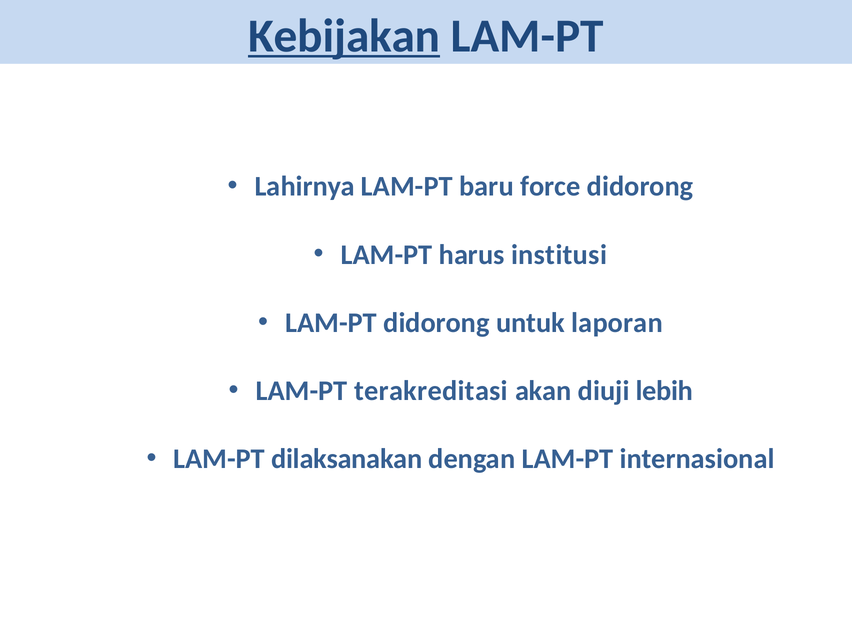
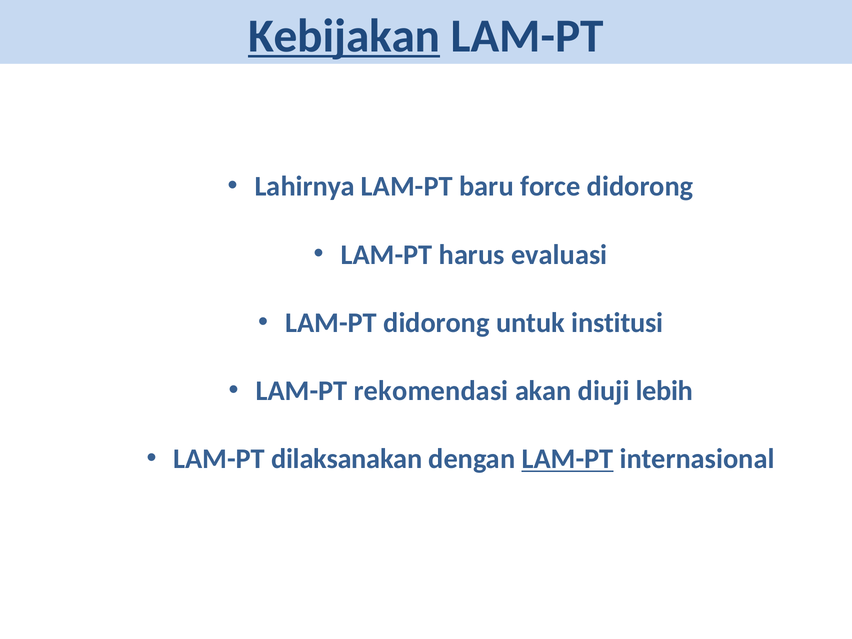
institusi: institusi -> evaluasi (559, 255)
laporan: laporan -> institusi (617, 323)
terakreditasi: terakreditasi -> rekomendasi (431, 391)
LAM-PT underline: none -> present (568, 459)
